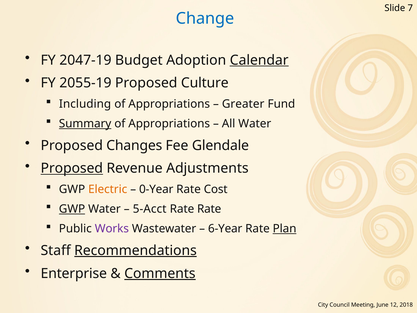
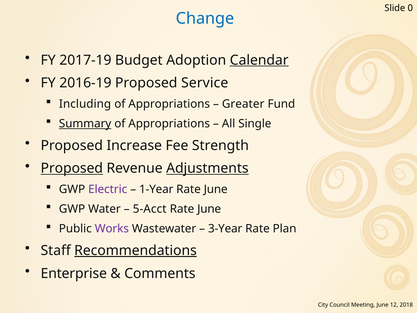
7: 7 -> 0 (410, 8)
2047-19: 2047-19 -> 2017-19 (85, 60)
2055-19: 2055-19 -> 2016-19 (85, 83)
Culture: Culture -> Service (205, 83)
All Water: Water -> Single (255, 124)
Changes: Changes -> Increase (134, 145)
Glendale: Glendale -> Strength (220, 145)
Adjustments underline: none -> present (207, 168)
Electric colour: orange -> purple (108, 189)
0-Year: 0-Year -> 1-Year (156, 189)
Cost: Cost -> June (216, 189)
GWP underline: present -> none (72, 209)
Rate: Rate -> June (209, 209)
6-Year: 6-Year -> 3-Year (225, 229)
Plan underline: present -> none (285, 229)
Comments underline: present -> none (160, 273)
